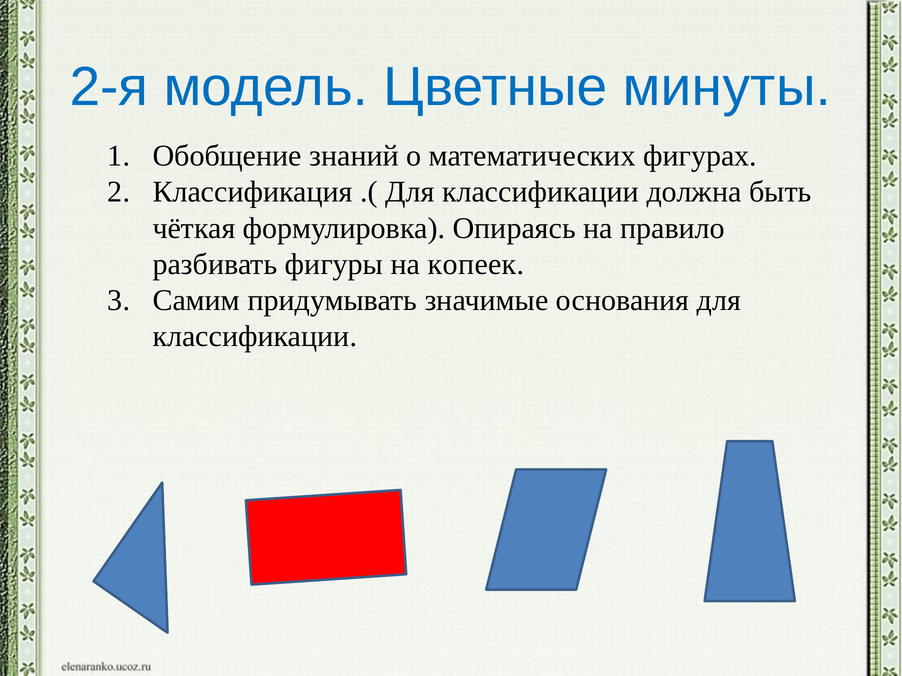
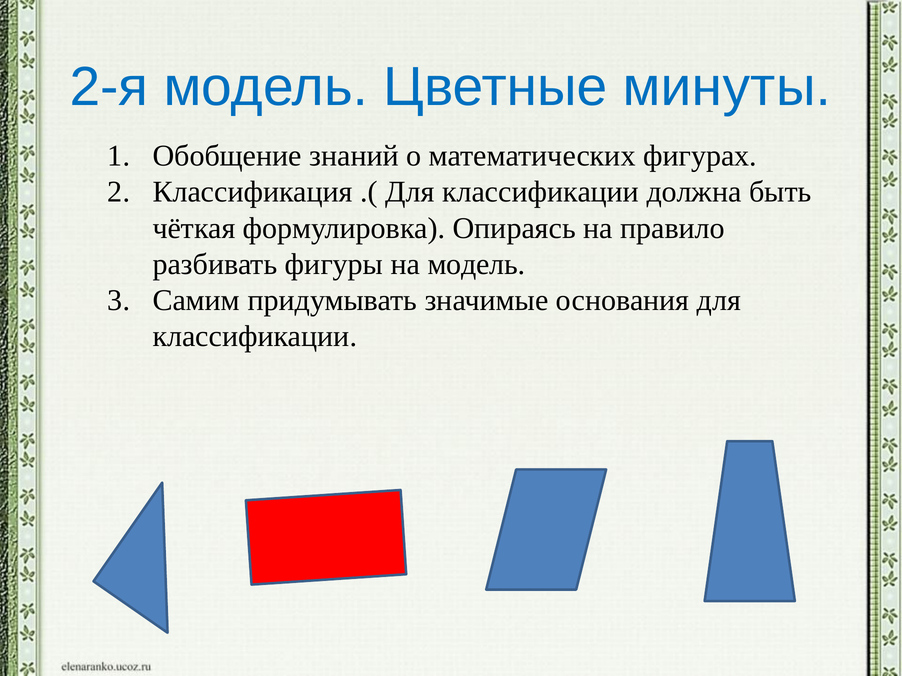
на копеек: копеек -> модель (476, 264)
